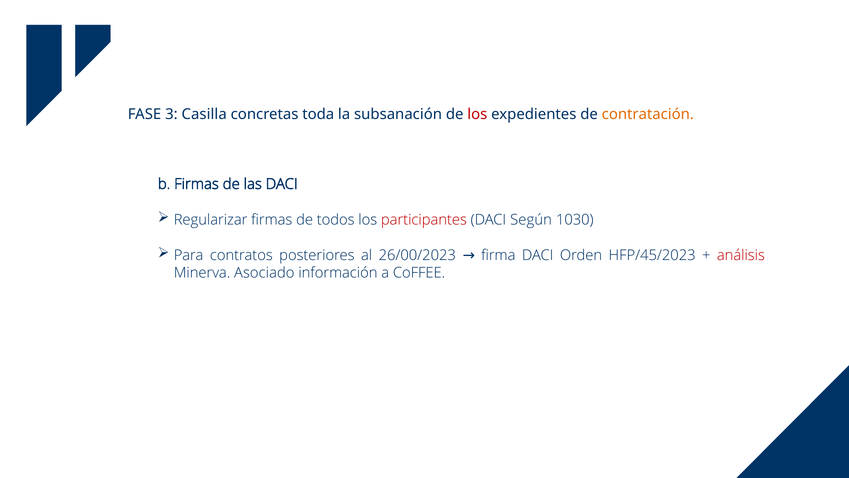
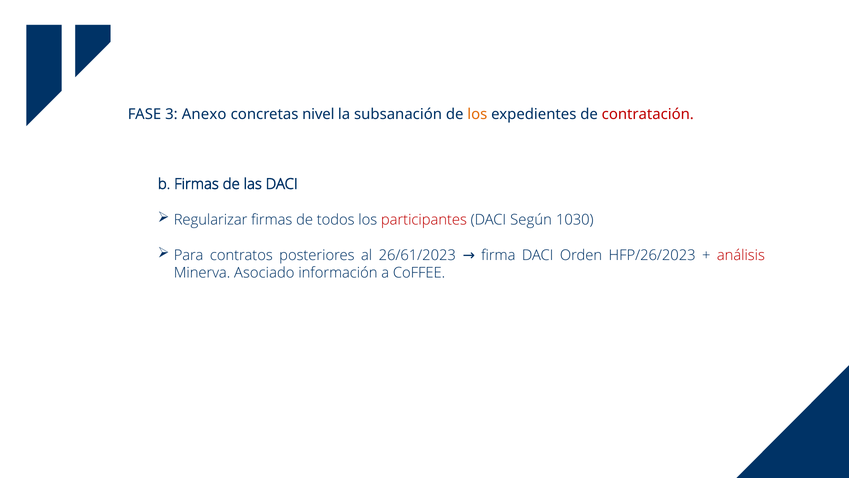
Casilla: Casilla -> Anexo (204, 114)
toda: toda -> nivel (318, 114)
los colour: red -> orange (477, 114)
contratación colour: orange -> red (648, 114)
26/00/2023: 26/00/2023 -> 26/61/2023 (417, 255)
HFP/45/2023: HFP/45/2023 -> HFP/26/2023 (652, 255)
